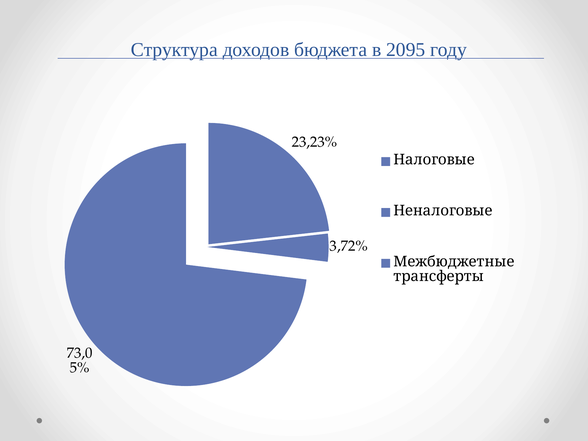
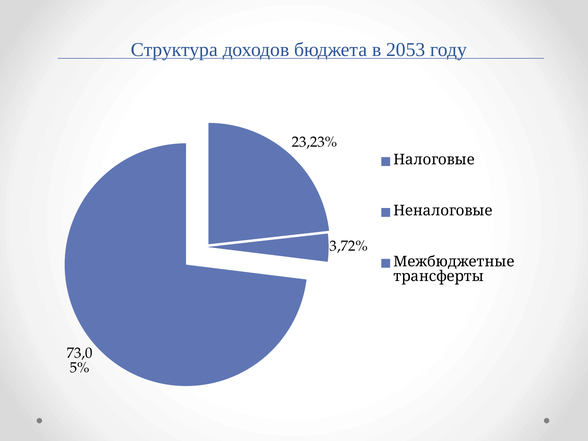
2095: 2095 -> 2053 (406, 50)
